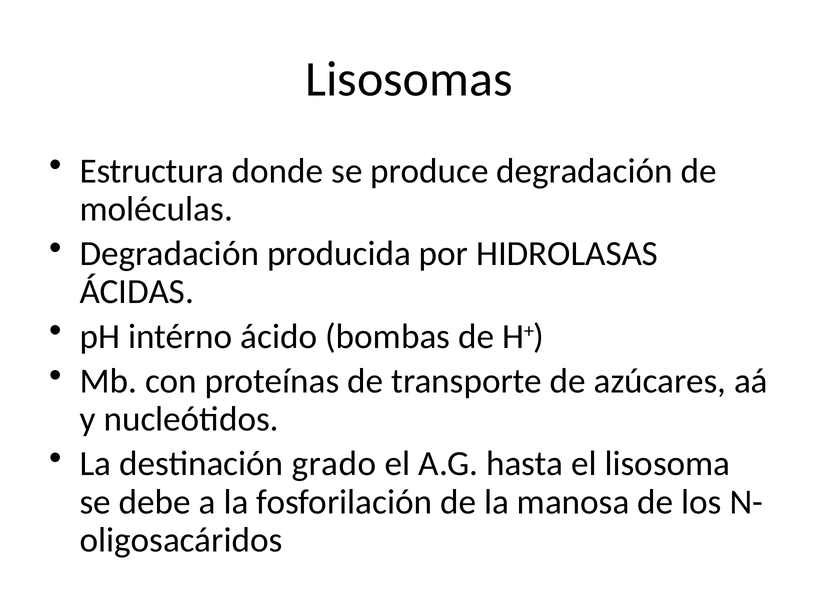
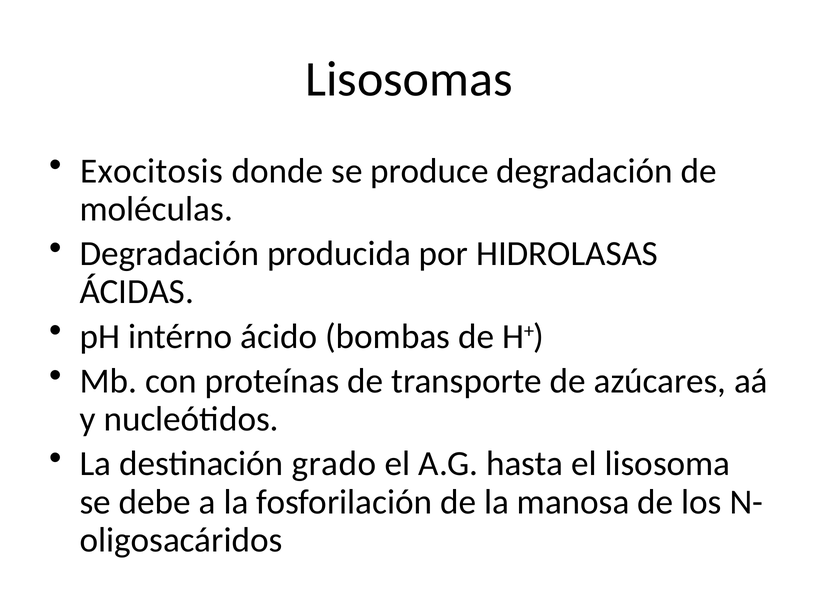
Estructura: Estructura -> Exocitosis (152, 171)
